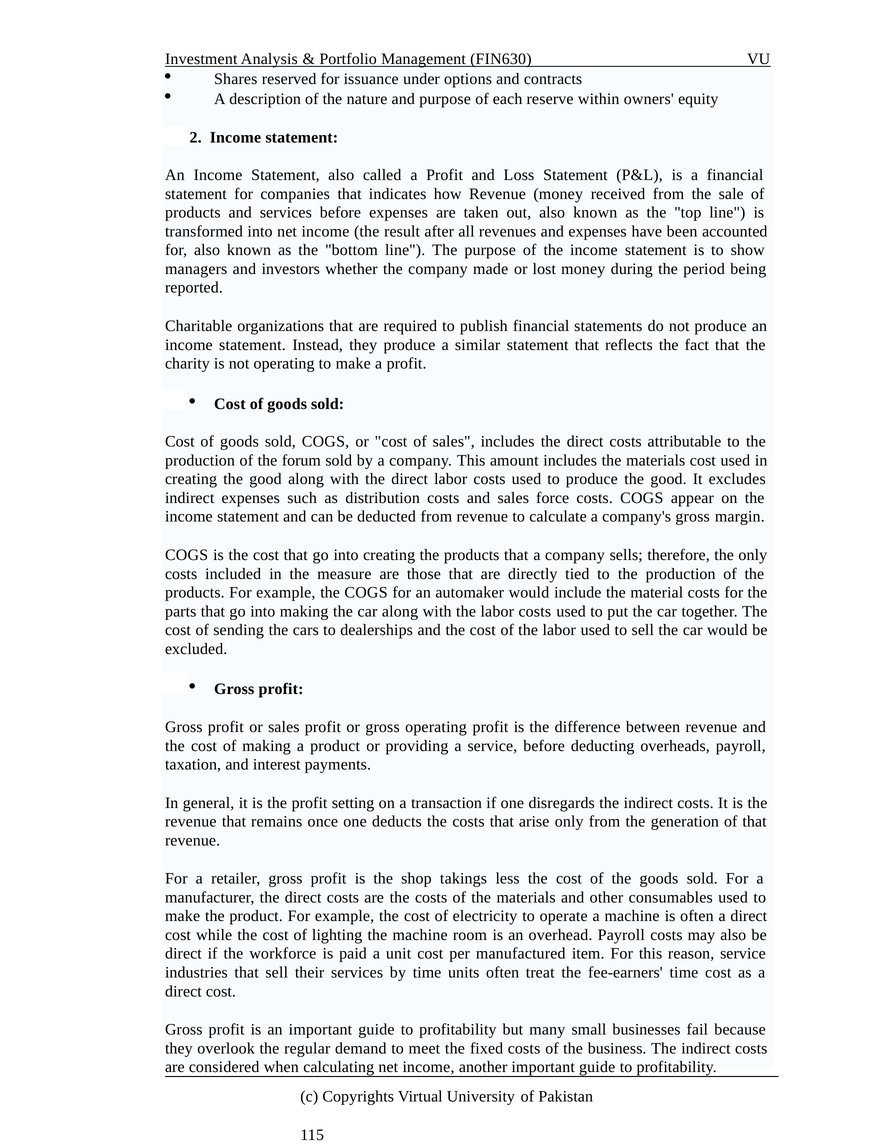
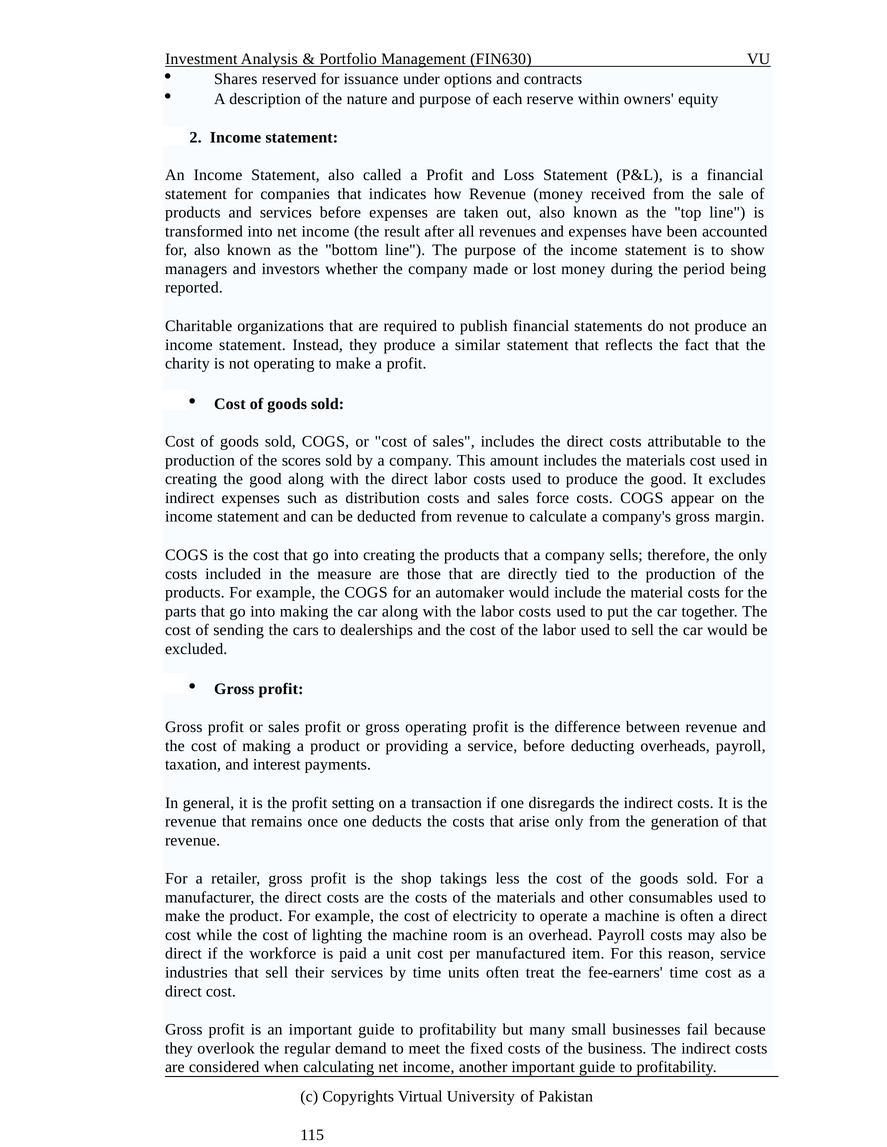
forum: forum -> scores (301, 461)
